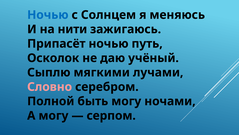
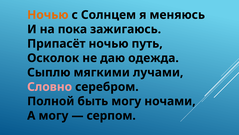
Ночью colour: blue -> orange (48, 15)
нити: нити -> пока (72, 29)
учёный: учёный -> одежда (153, 58)
